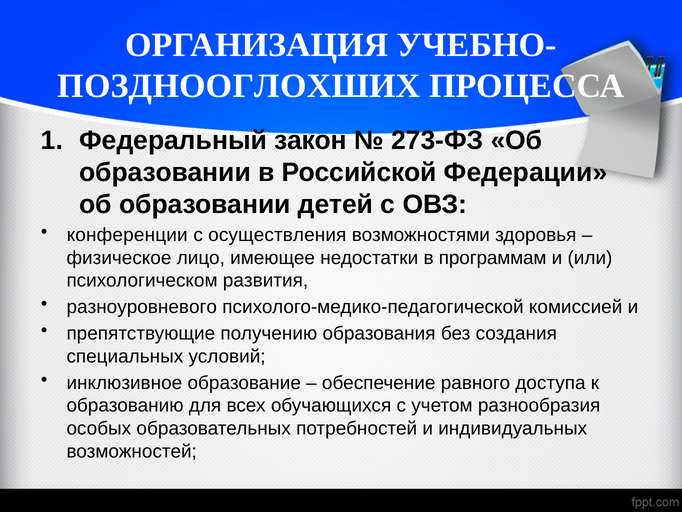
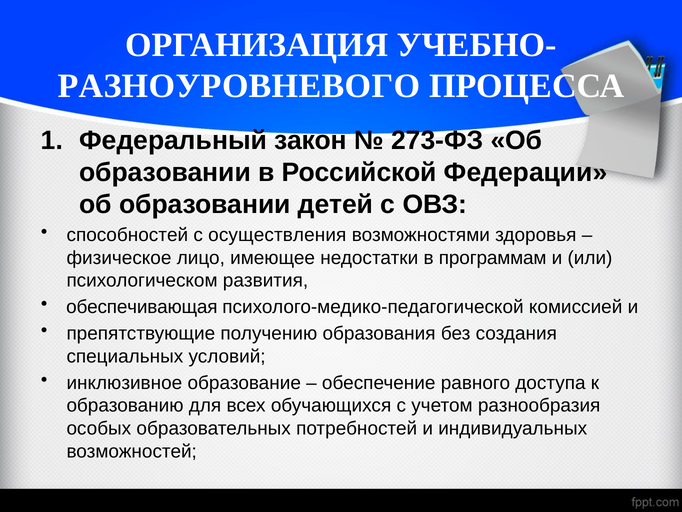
ПОЗДНООГЛОХШИХ: ПОЗДНООГЛОХШИХ -> РАЗНОУРОВНЕВОГО (239, 86)
конференции: конференции -> способностей (127, 235)
разноуровневого: разноуровневого -> обеспечивающая (142, 307)
